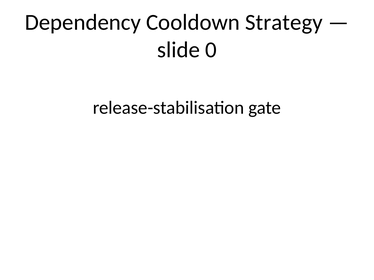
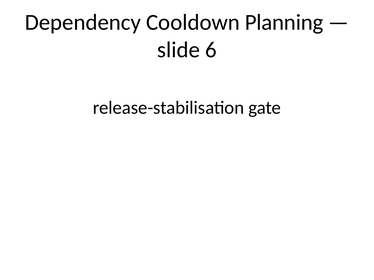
Strategy: Strategy -> Planning (284, 22)
0: 0 -> 6 (211, 50)
